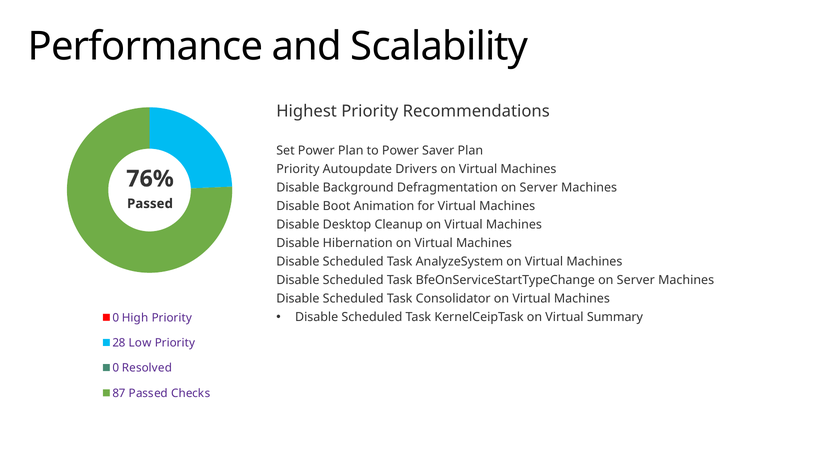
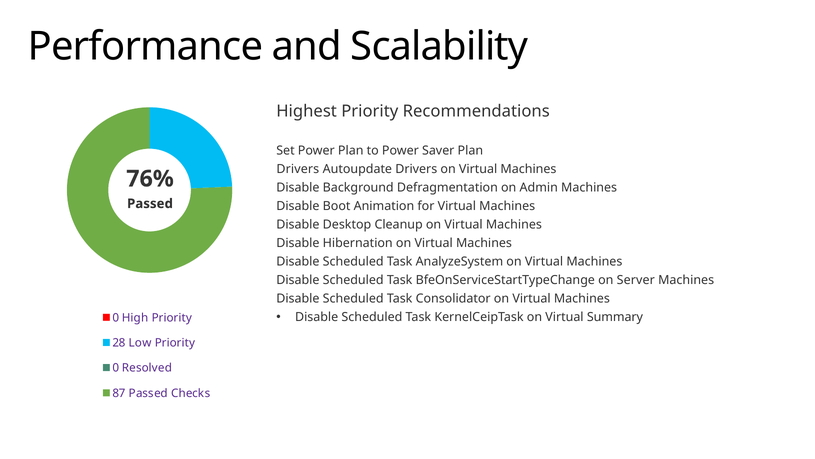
Priority: Priority -> Drivers (298, 169)
Defragmentation on Server: Server -> Admin (539, 187)
